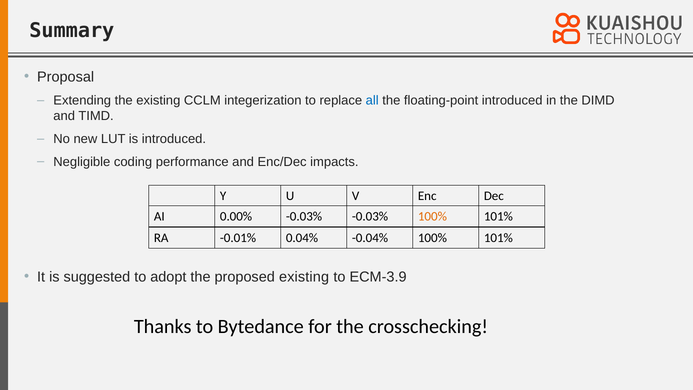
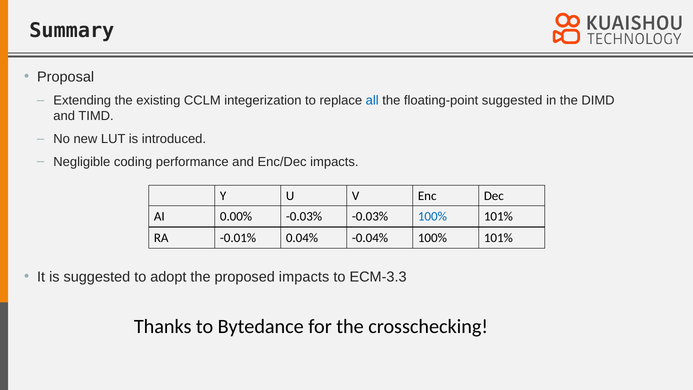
floating-point introduced: introduced -> suggested (512, 101)
100% colour: orange -> blue (432, 217)
proposed existing: existing -> impacts (304, 277)
ECM-3.9: ECM-3.9 -> ECM-3.3 (378, 277)
